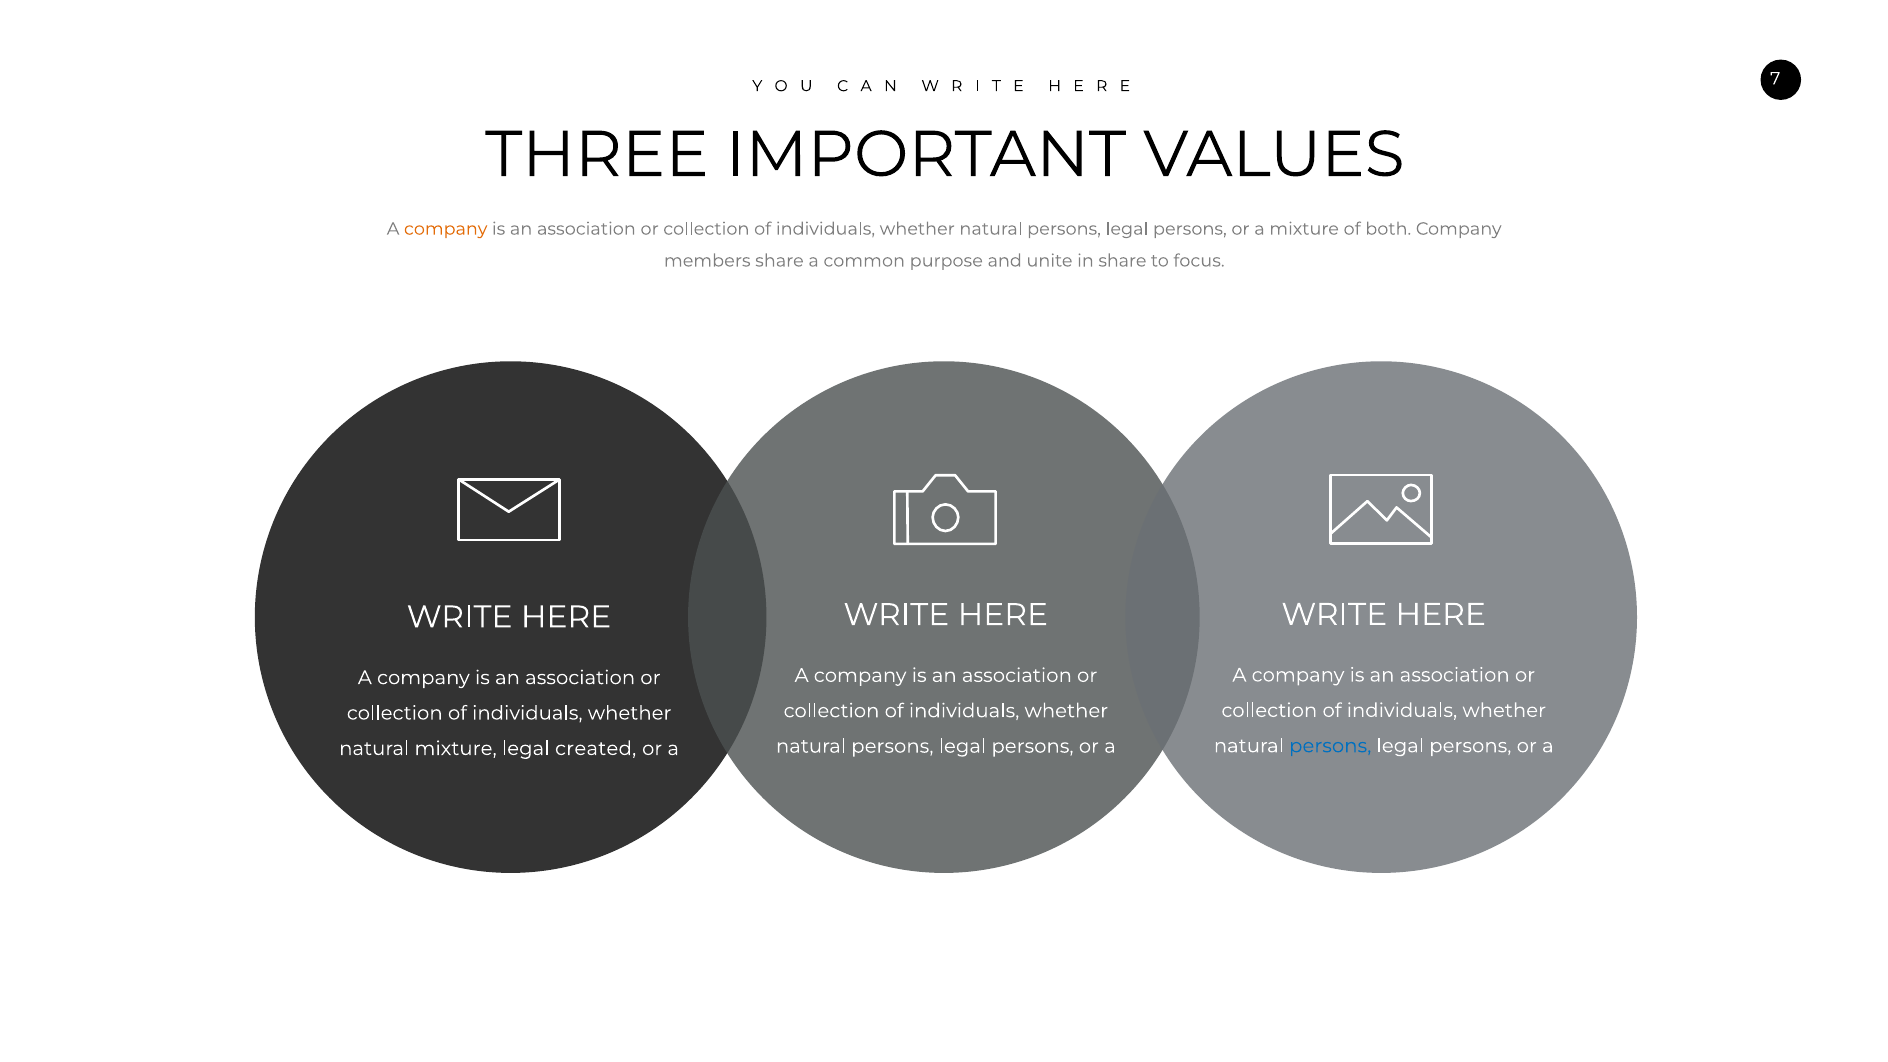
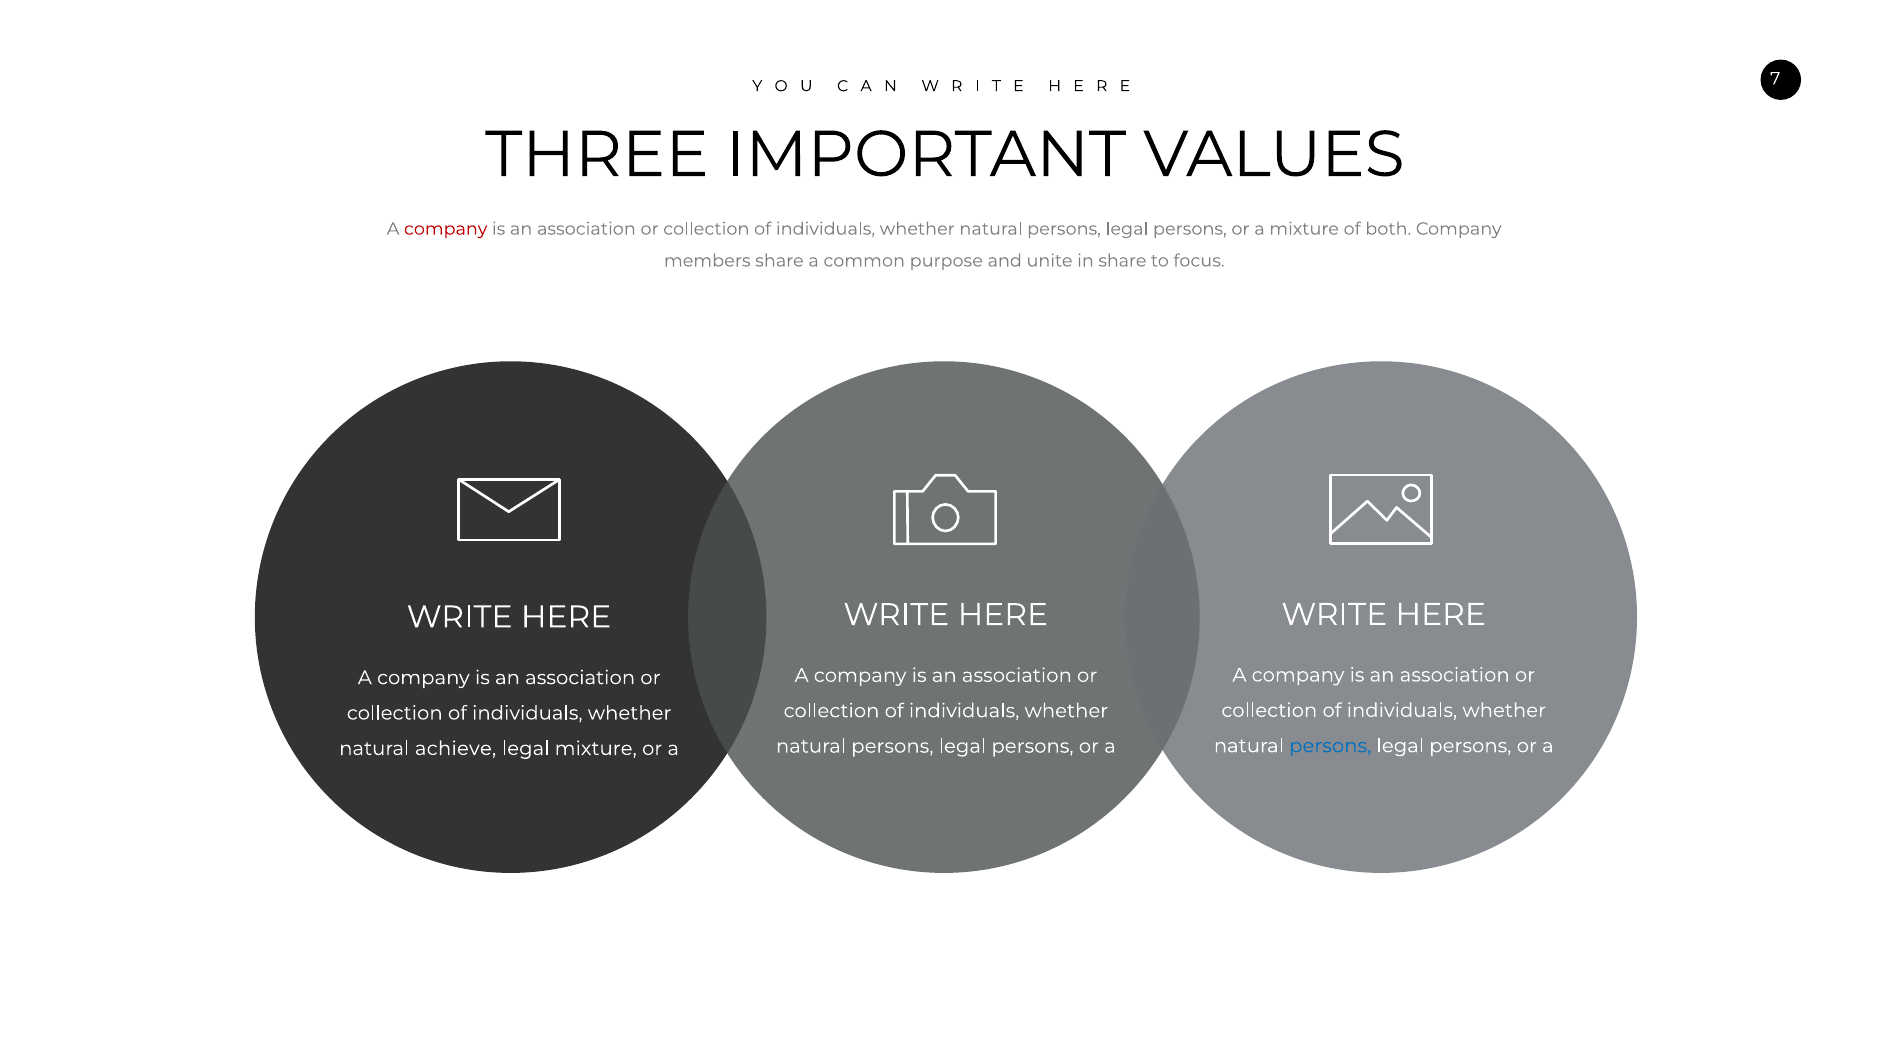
company colour: orange -> red (446, 229)
natural mixture: mixture -> achieve (456, 749)
legal created: created -> mixture (596, 749)
